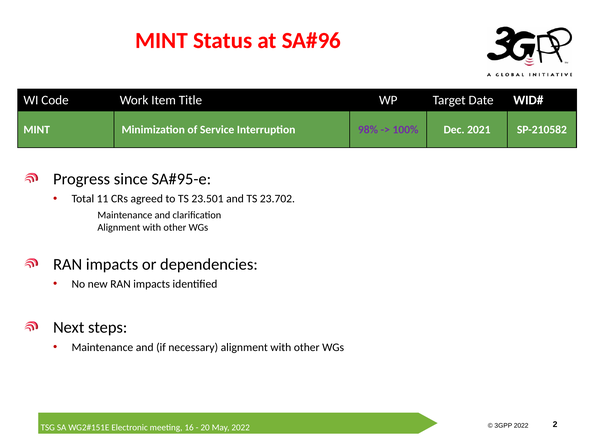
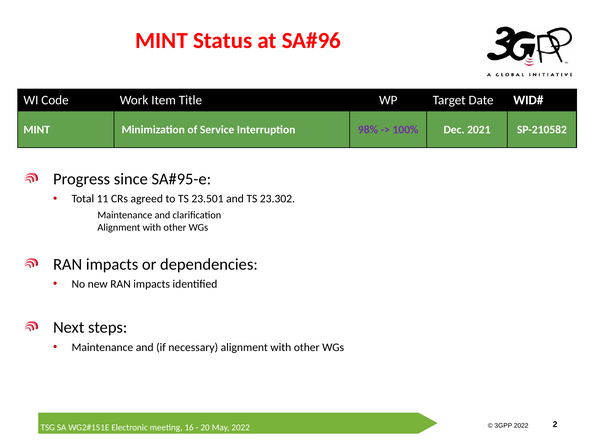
23.702: 23.702 -> 23.302 (277, 199)
